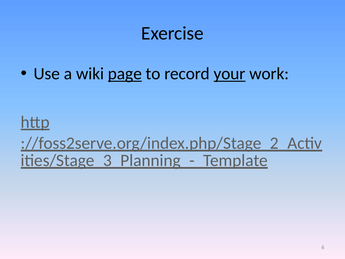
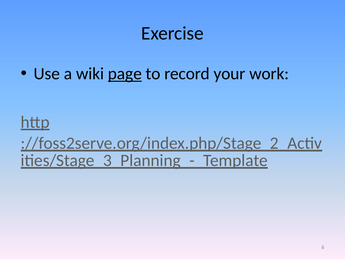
your underline: present -> none (230, 74)
